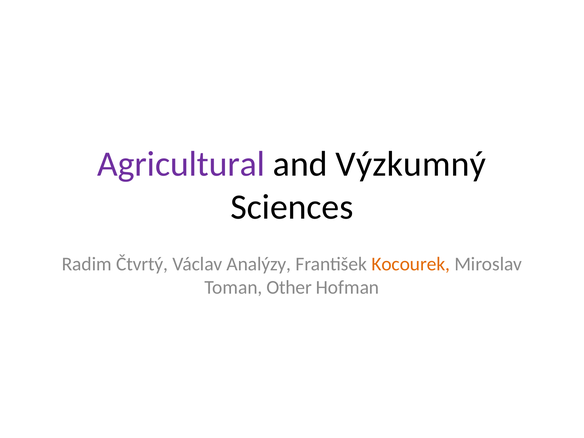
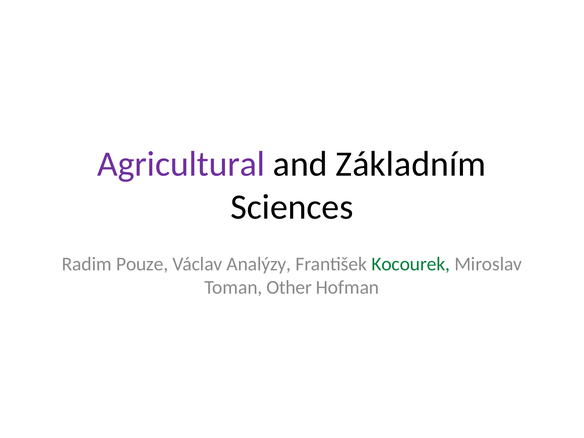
Výzkumný: Výzkumný -> Základním (411, 164)
Čtvrtý: Čtvrtý -> Pouze (142, 264)
Kocourek colour: orange -> green (411, 264)
